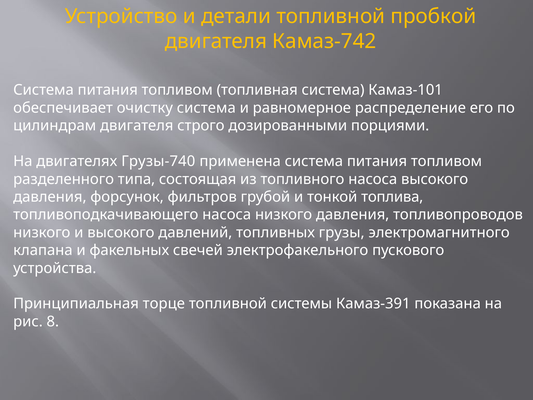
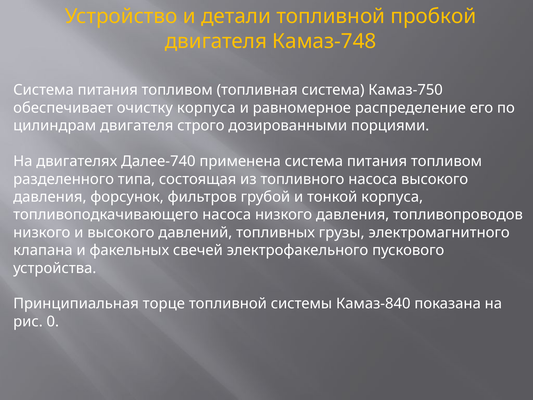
Камаз-742: Камаз-742 -> Камаз-748 (324, 41)
Камаз-101: Камаз-101 -> Камаз-750 (406, 90)
очистку система: система -> корпуса (206, 108)
Грузы-740: Грузы-740 -> Далее-740 (158, 161)
тонкой топлива: топлива -> корпуса (392, 197)
Камаз-391: Камаз-391 -> Камаз-840 (373, 304)
8: 8 -> 0 (53, 321)
